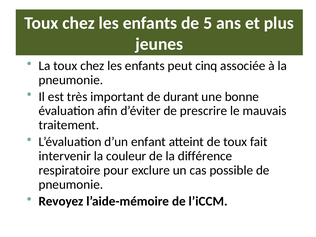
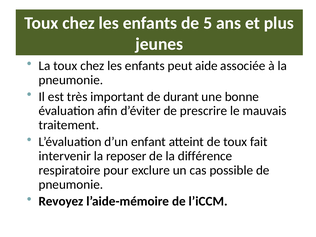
cinq: cinq -> aide (206, 66)
couleur: couleur -> reposer (126, 156)
